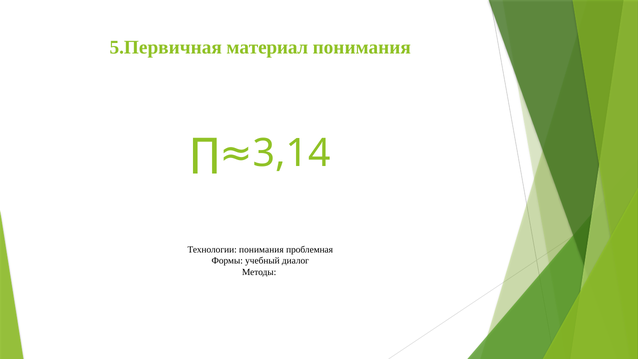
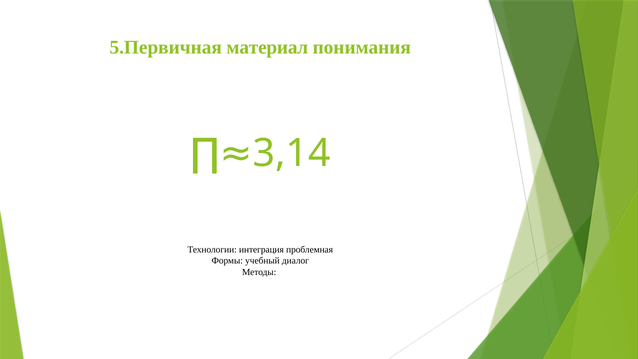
Технологии понимания: понимания -> интеграция (261, 249)
